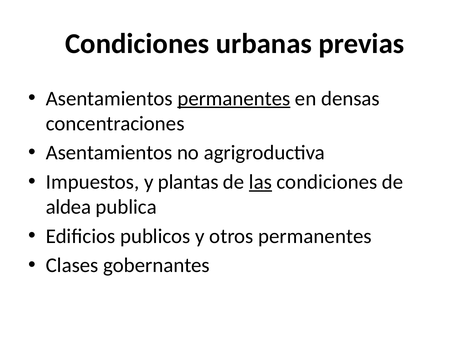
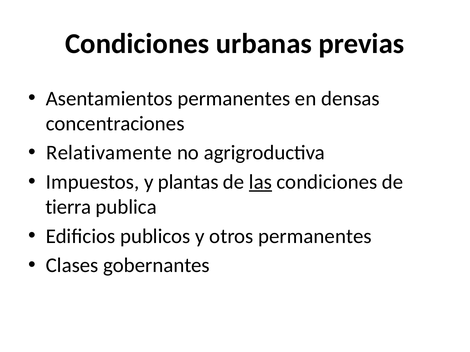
permanentes underline: present -> none (234, 99)
Asentamientos: Asentamientos -> Relativamente (109, 153)
aldea: aldea -> tierra (68, 207)
